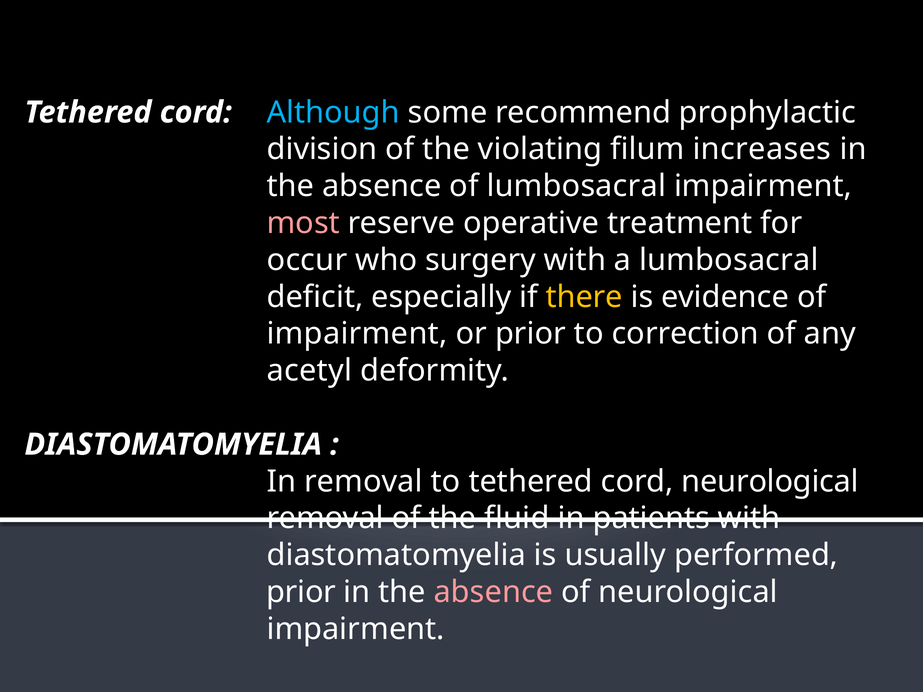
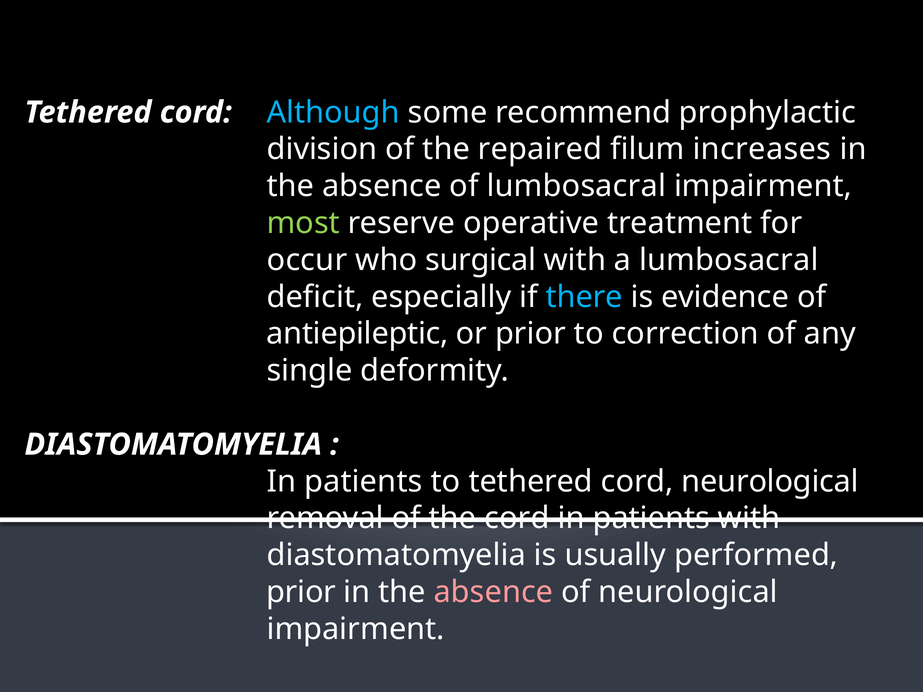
violating: violating -> repaired (540, 149)
most colour: pink -> light green (303, 223)
surgery: surgery -> surgical (481, 260)
there colour: yellow -> light blue (584, 297)
impairment: impairment -> antiepileptic (357, 334)
acetyl: acetyl -> single (310, 371)
removal: removal -> patients (363, 482)
the fluid: fluid -> cord (517, 519)
